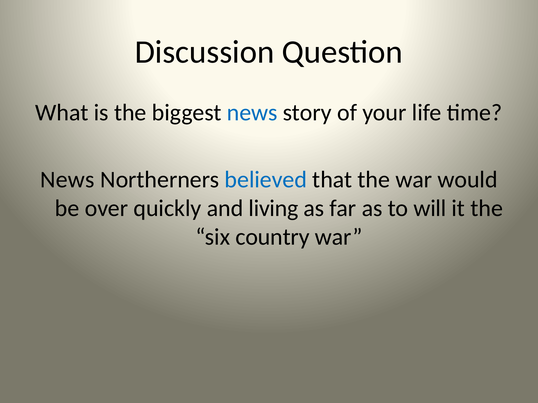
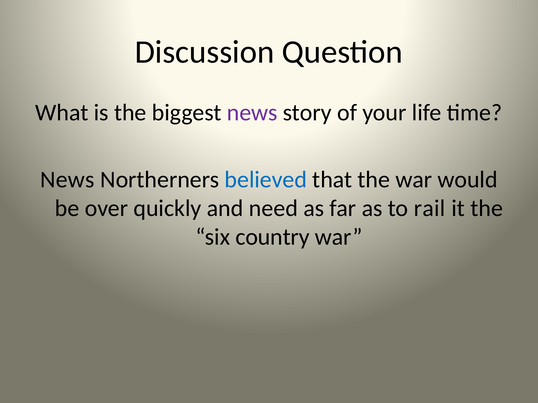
news colour: blue -> purple (252, 113)
living: living -> need (273, 209)
will: will -> rail (430, 209)
